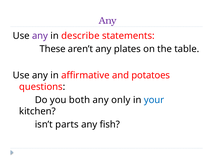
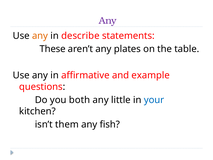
any colour: purple -> orange (40, 36)
potatoes: potatoes -> example (151, 75)
only: only -> little (121, 100)
parts: parts -> them (67, 124)
